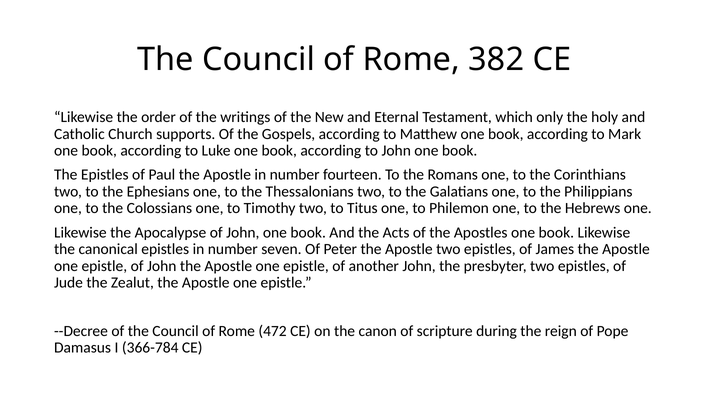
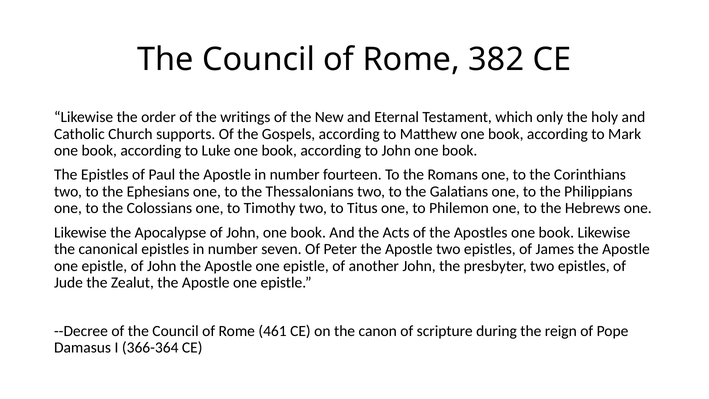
472: 472 -> 461 (273, 331)
366-784: 366-784 -> 366-364 (150, 348)
